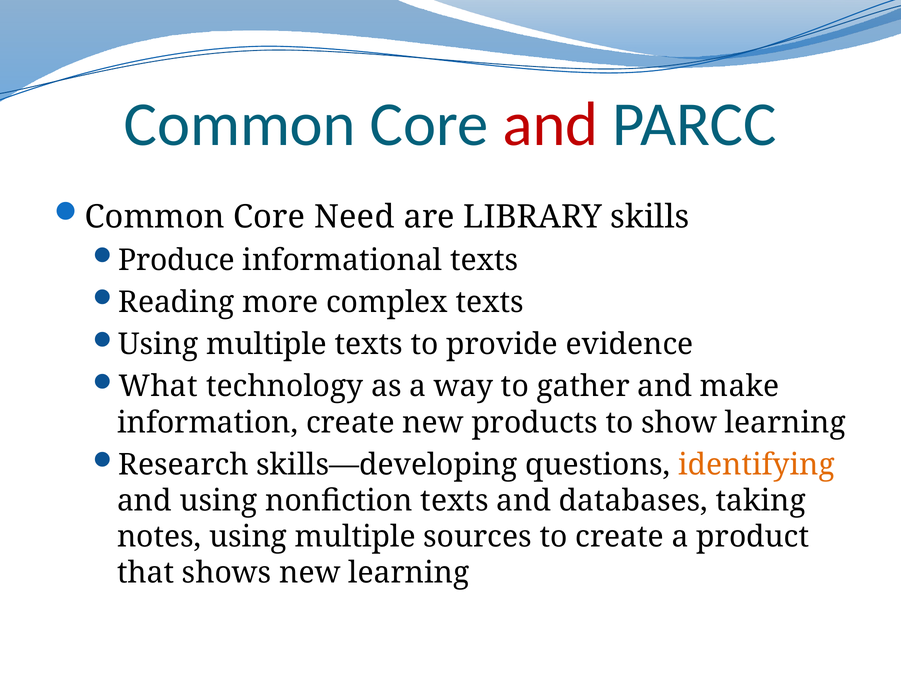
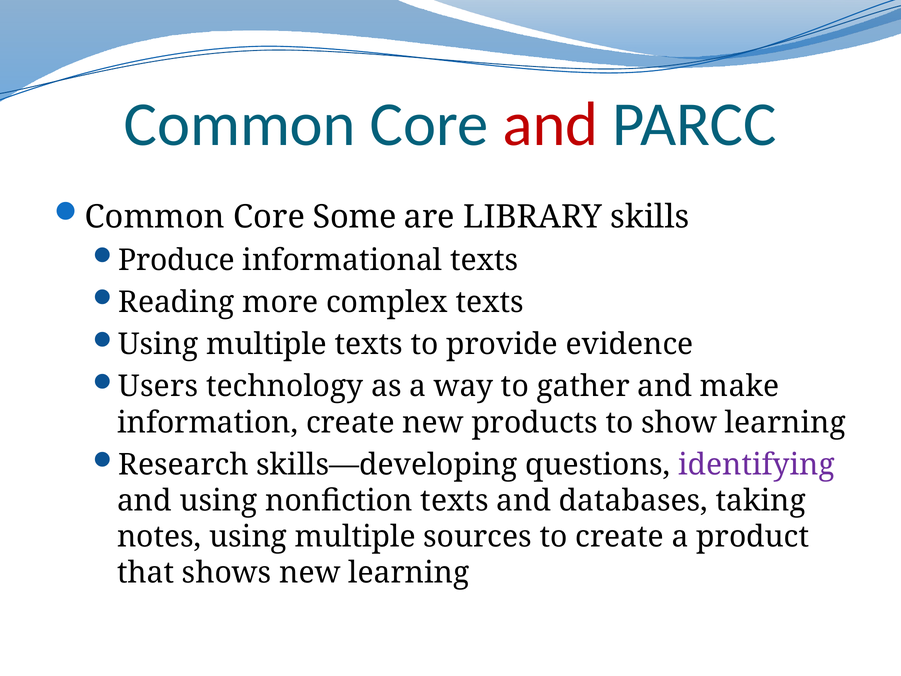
Need: Need -> Some (355, 217)
What: What -> Users (158, 386)
identifying colour: orange -> purple (756, 464)
